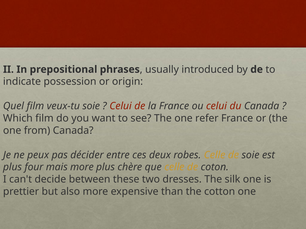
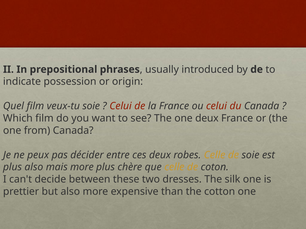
one refer: refer -> deux (207, 119)
plus four: four -> also (34, 167)
